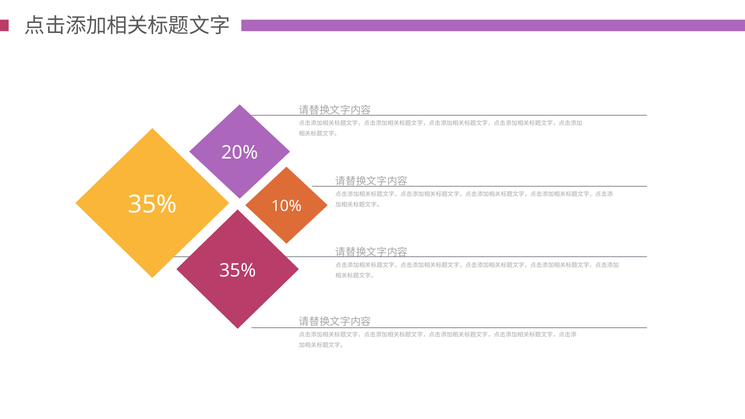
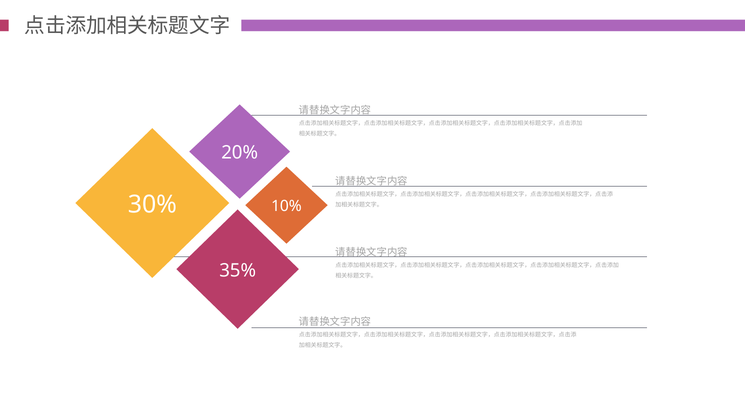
35%: 35% -> 30% (152, 205)
